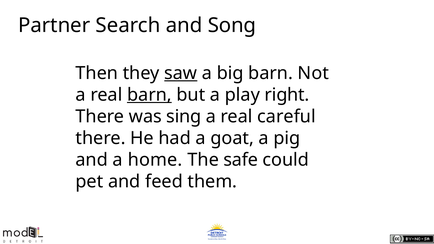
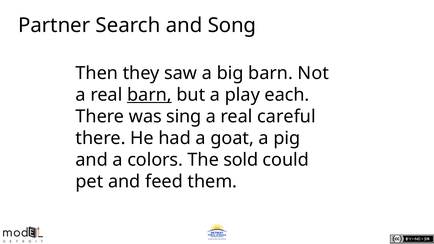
saw underline: present -> none (181, 73)
right: right -> each (287, 95)
home: home -> colors (155, 160)
safe: safe -> sold (241, 160)
